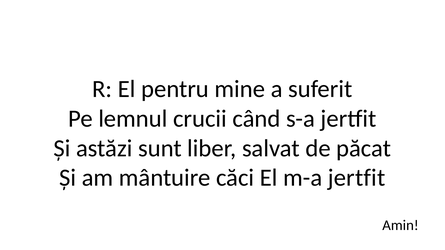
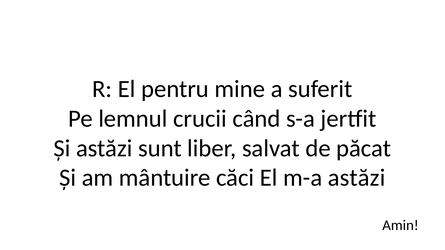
m-a jertfit: jertfit -> astăzi (357, 178)
